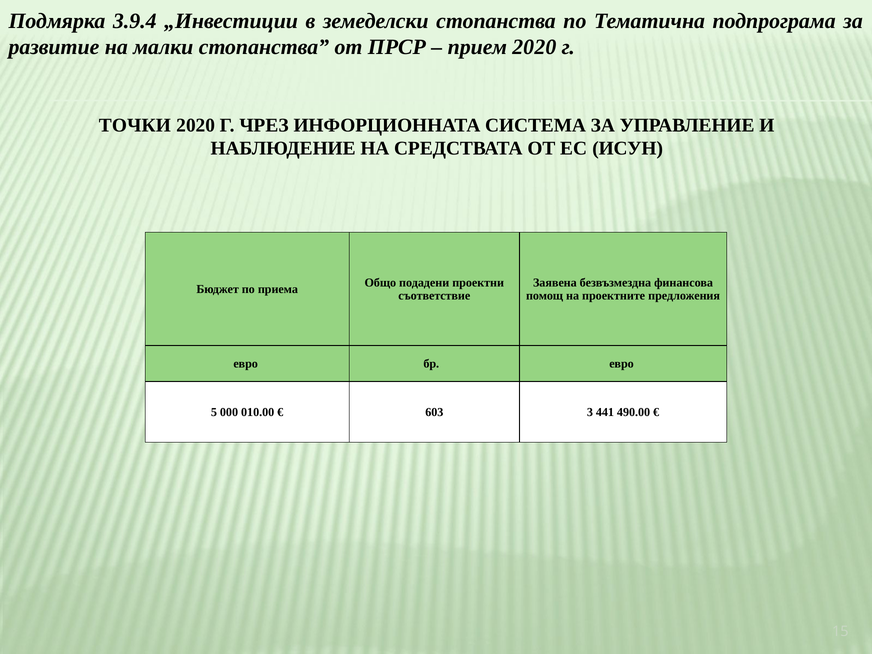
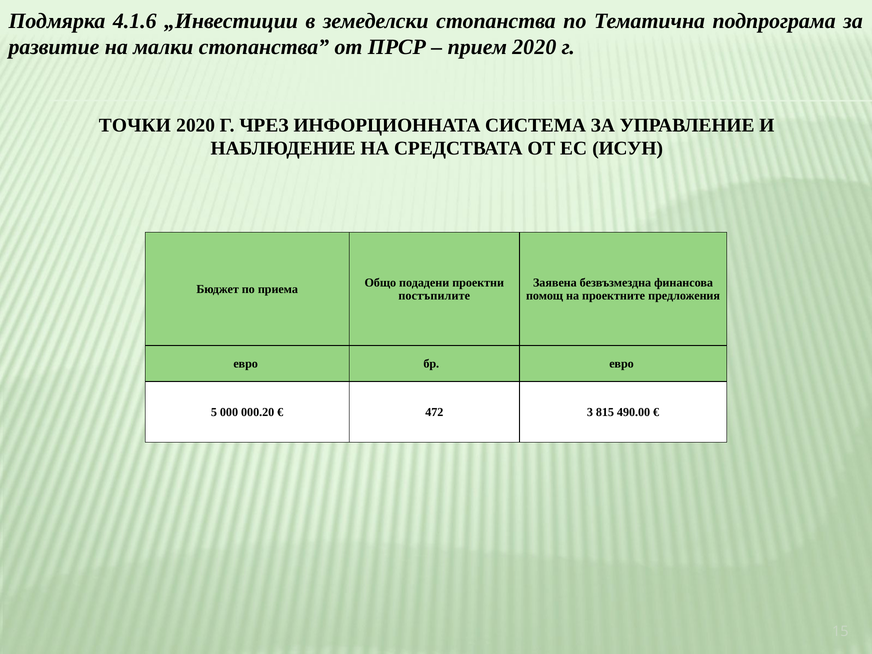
3.9.4: 3.9.4 -> 4.1.6 (135, 21)
съответствие: съответствие -> постъпилите (434, 296)
010.00: 010.00 -> 000.20 (258, 412)
603: 603 -> 472 (434, 412)
441: 441 -> 815 (605, 412)
